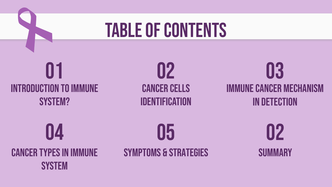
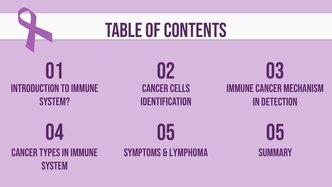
05 02: 02 -> 05 (275, 132)
strategies: strategies -> lymphoma (189, 153)
